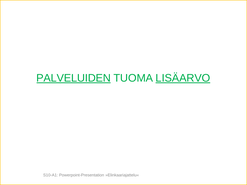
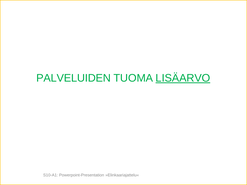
PALVELUIDEN underline: present -> none (74, 78)
